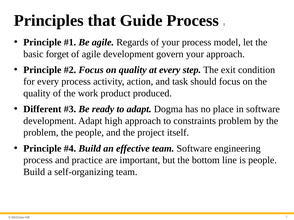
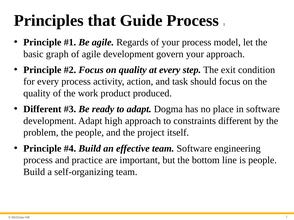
forget: forget -> graph (57, 54)
constraints problem: problem -> different (235, 121)
